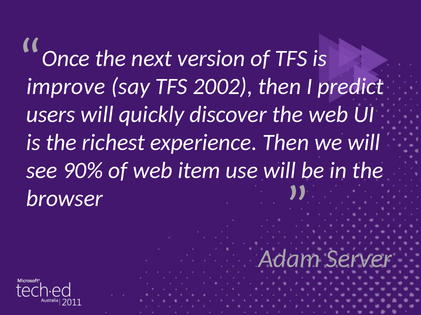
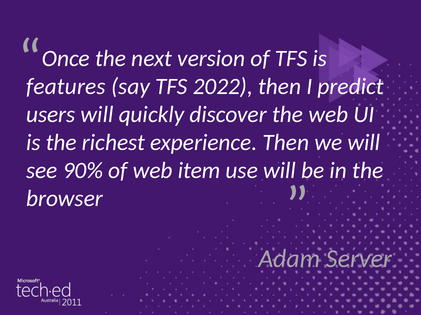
improve: improve -> features (66, 87)
2002: 2002 -> 2022 (223, 87)
